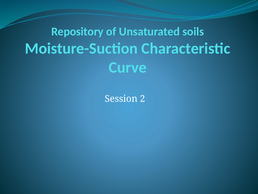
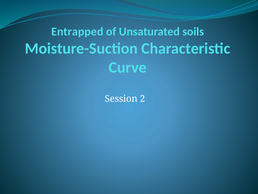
Repository: Repository -> Entrapped (77, 32)
